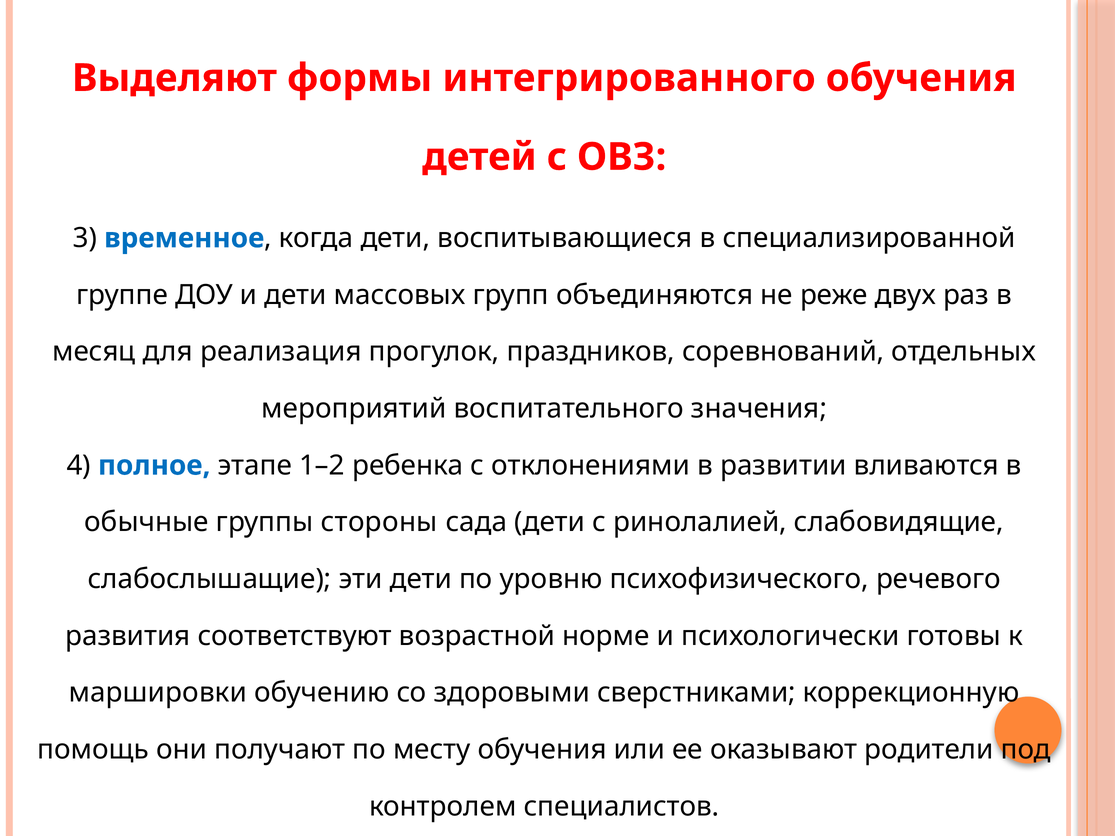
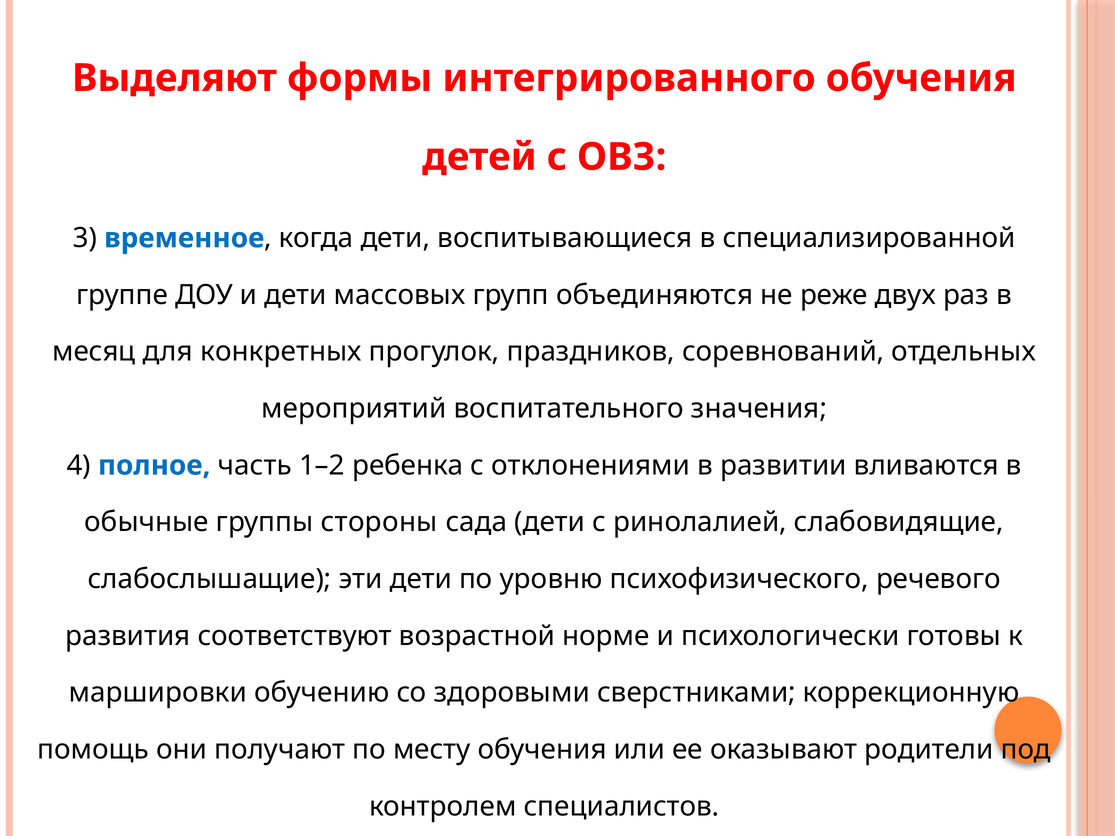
реализация: реализация -> конкретных (281, 352)
этапе: этапе -> часть (255, 466)
